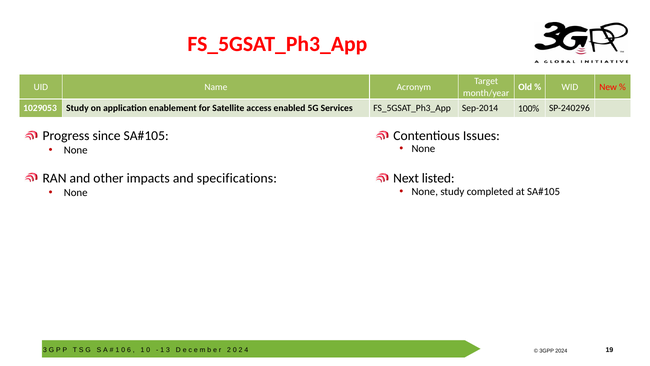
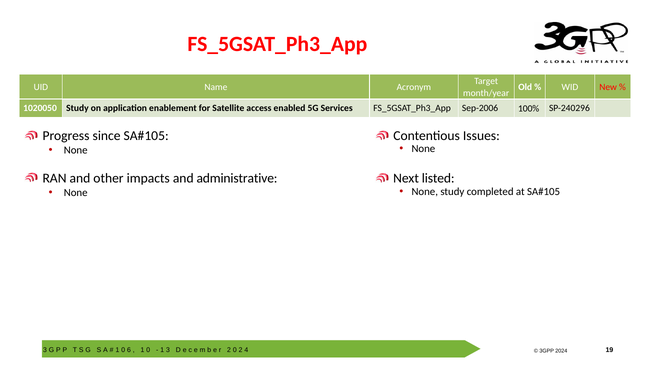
1029053: 1029053 -> 1020050 (40, 108)
Sep-2014: Sep-2014 -> Sep-2006 (480, 108)
specifications: specifications -> administrative (237, 178)
